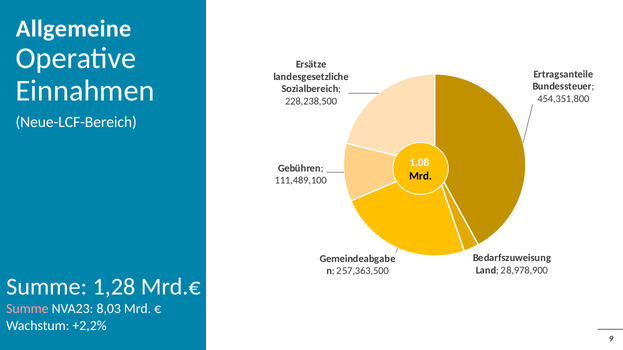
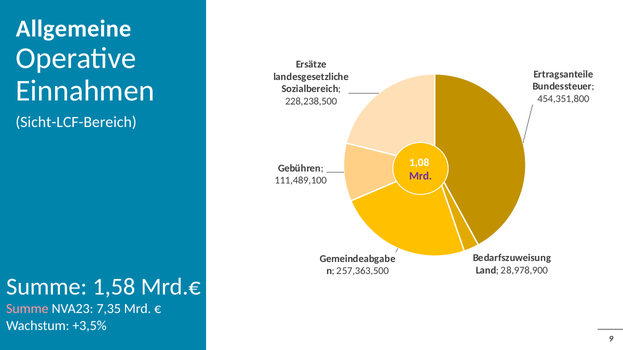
Neue-LCF-Bereich: Neue-LCF-Bereich -> Sicht-LCF-Bereich (76, 122)
Mrd colour: black -> purple (421, 176)
1,28: 1,28 -> 1,58 (114, 287)
8,03: 8,03 -> 7,35 (109, 309)
+2,2%: +2,2% -> +3,5% (90, 326)
